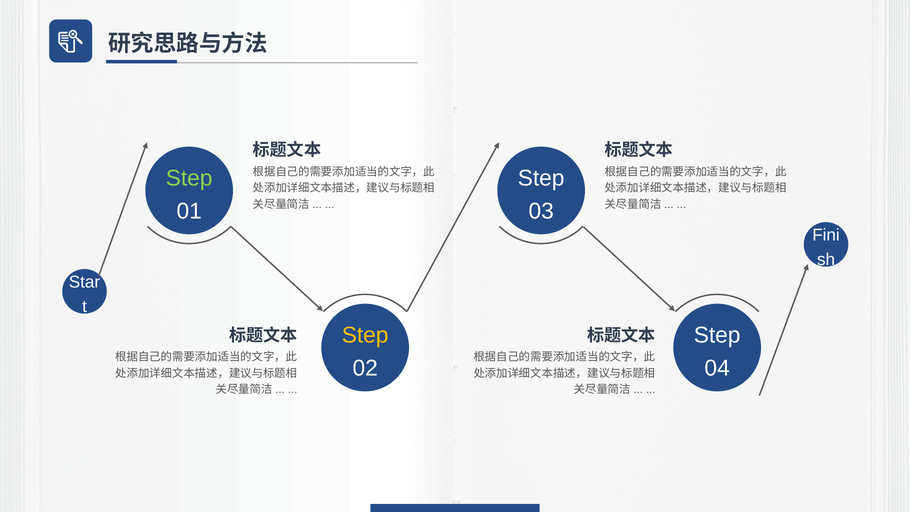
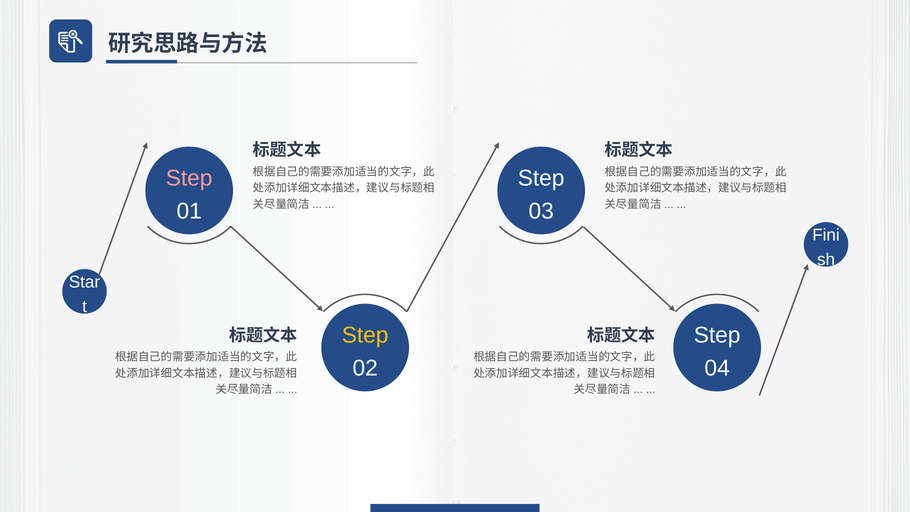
Step colour: light green -> pink (189, 178)
